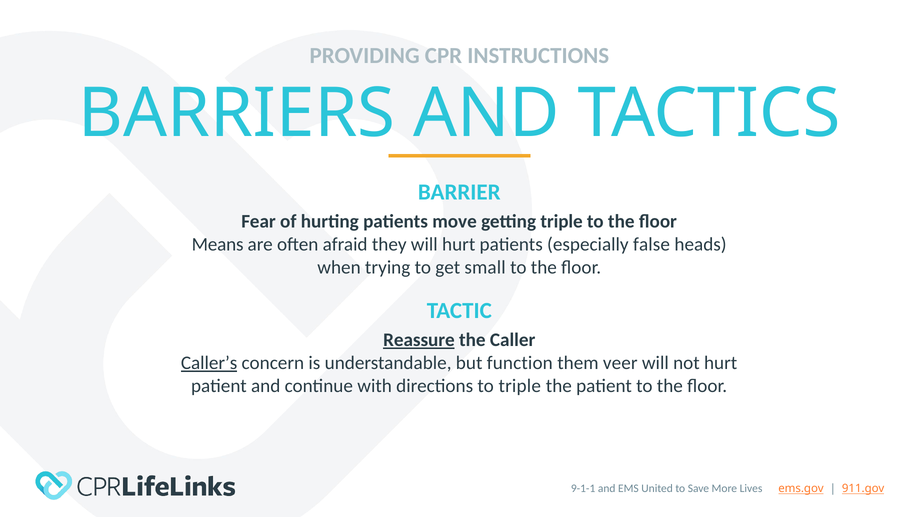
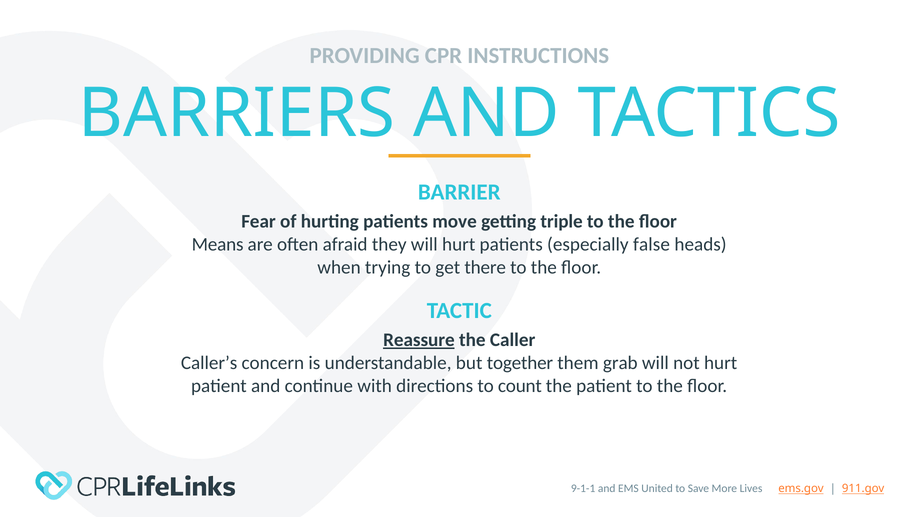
small: small -> there (485, 268)
Caller’s underline: present -> none (209, 363)
function: function -> together (520, 363)
veer: veer -> grab (620, 363)
to triple: triple -> count (520, 386)
